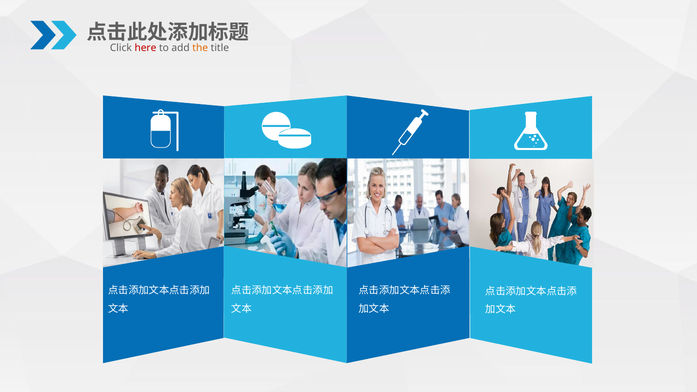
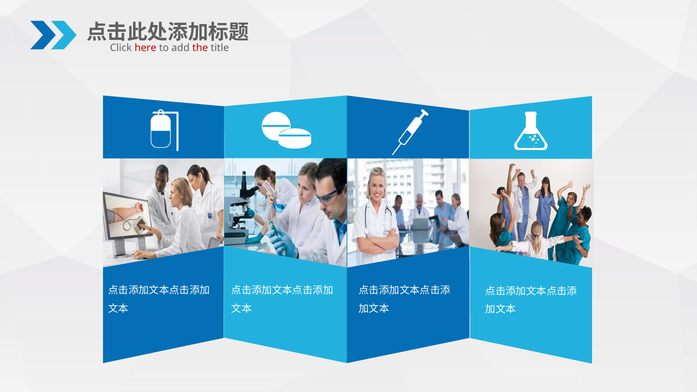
the colour: orange -> red (200, 48)
